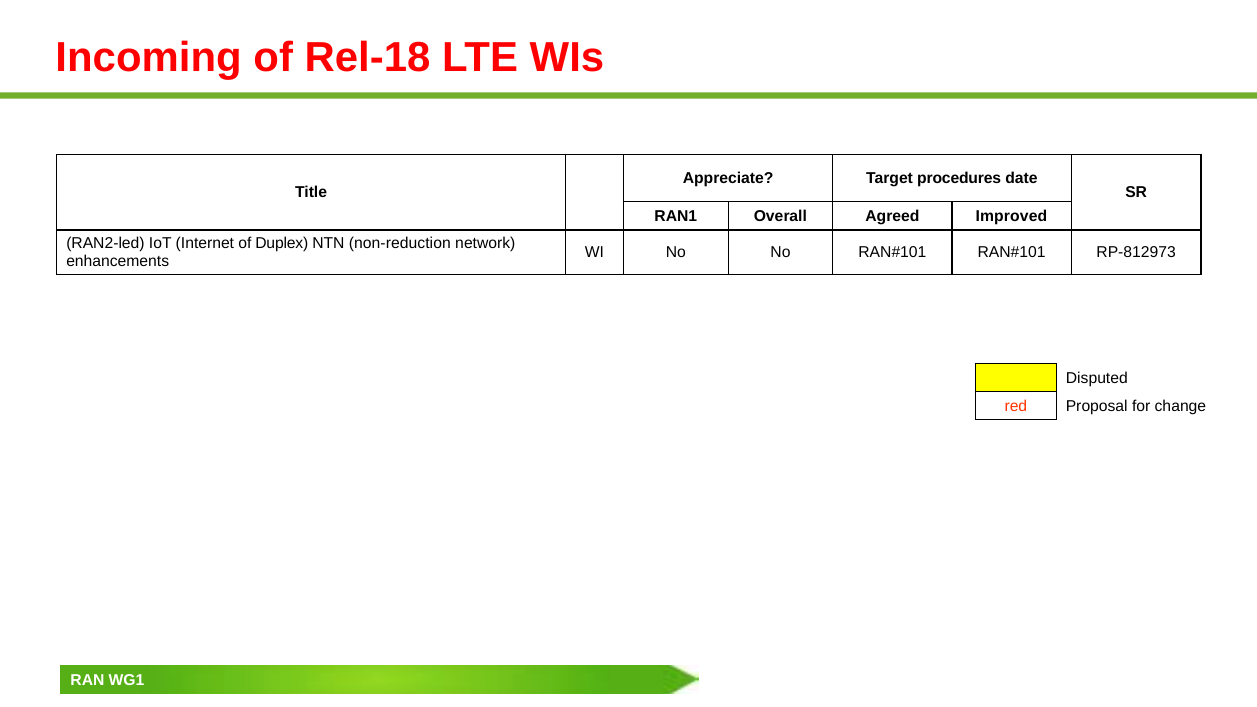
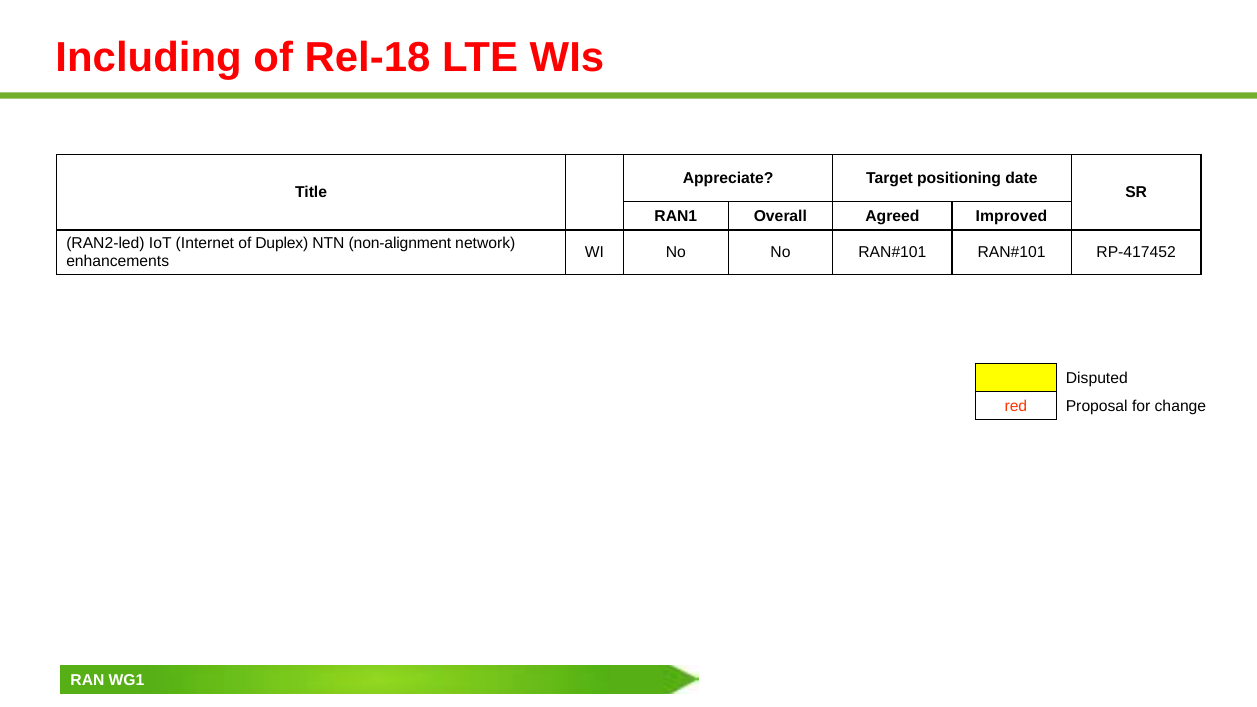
Incoming: Incoming -> Including (149, 58)
procedures: procedures -> positioning (959, 179)
non-reduction: non-reduction -> non-alignment (400, 244)
RP-812973: RP-812973 -> RP-417452 (1136, 253)
